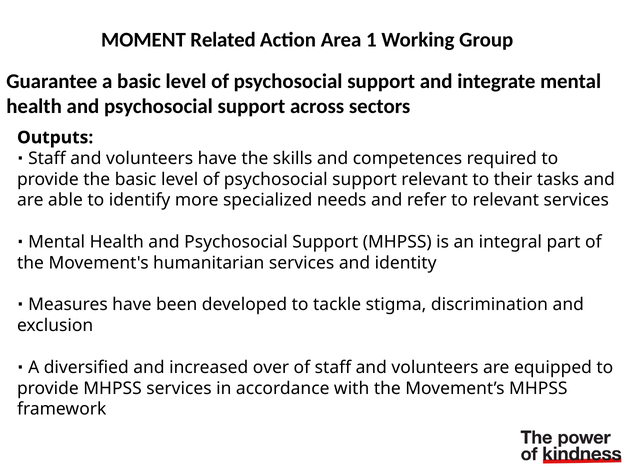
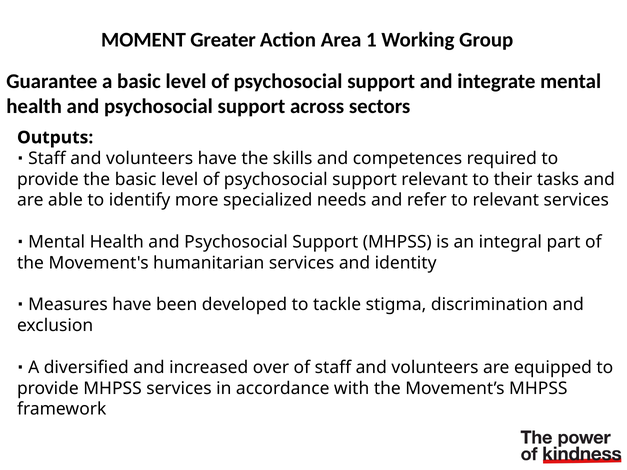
Related: Related -> Greater (223, 40)
